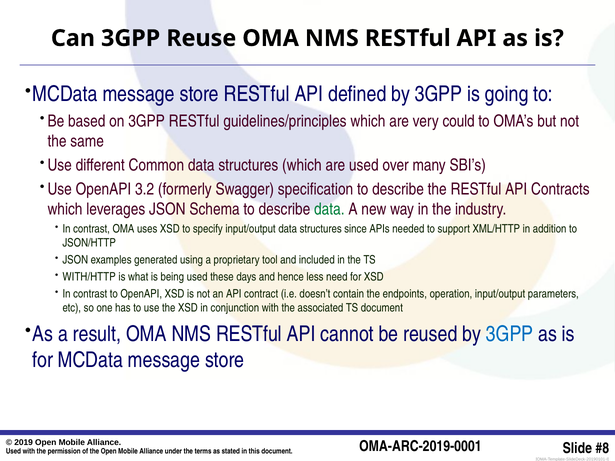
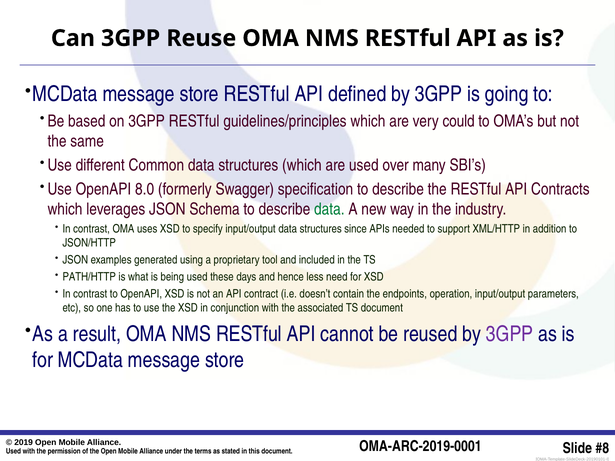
3.2: 3.2 -> 8.0 (145, 190)
WITH/HTTP: WITH/HTTP -> PATH/HTTP (89, 277)
3GPP colour: blue -> purple (510, 334)
